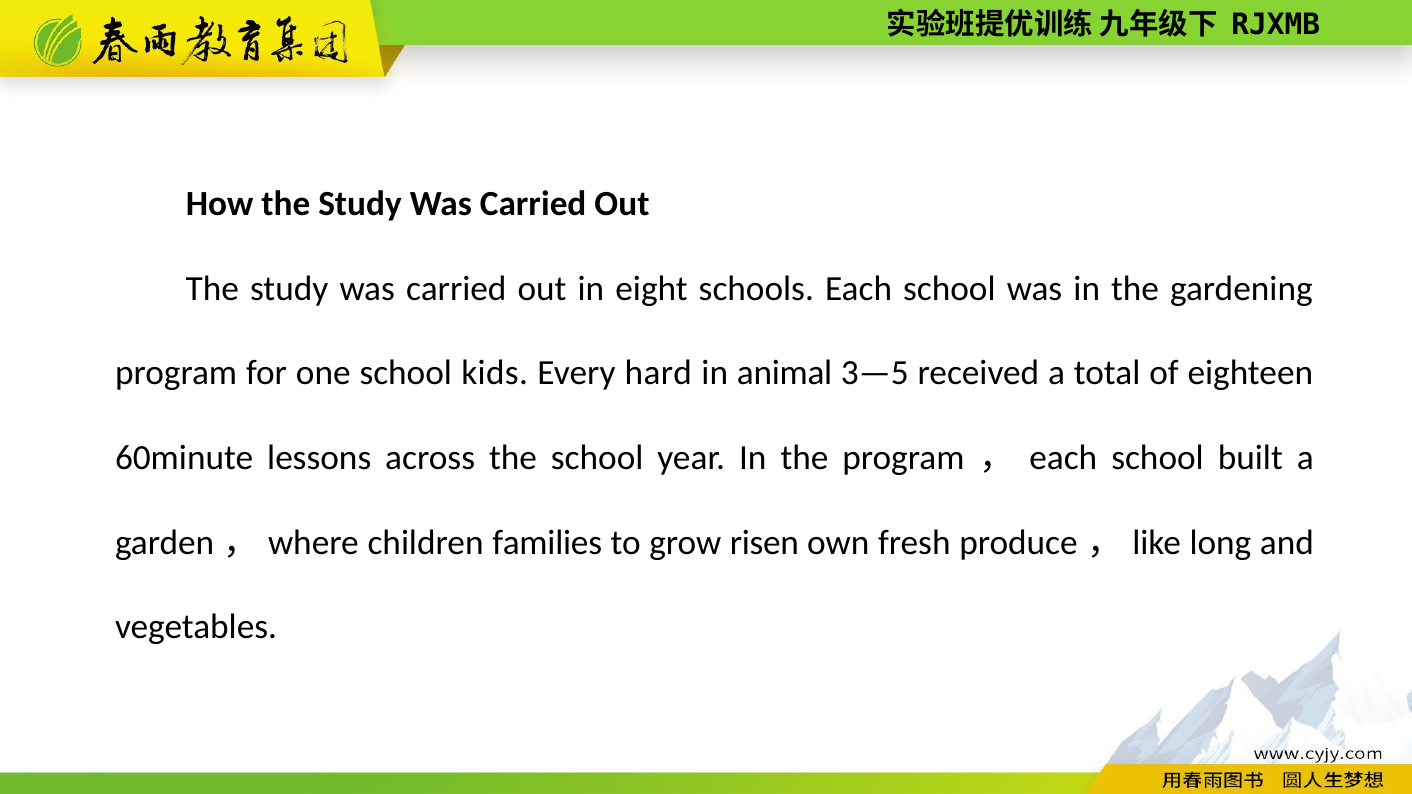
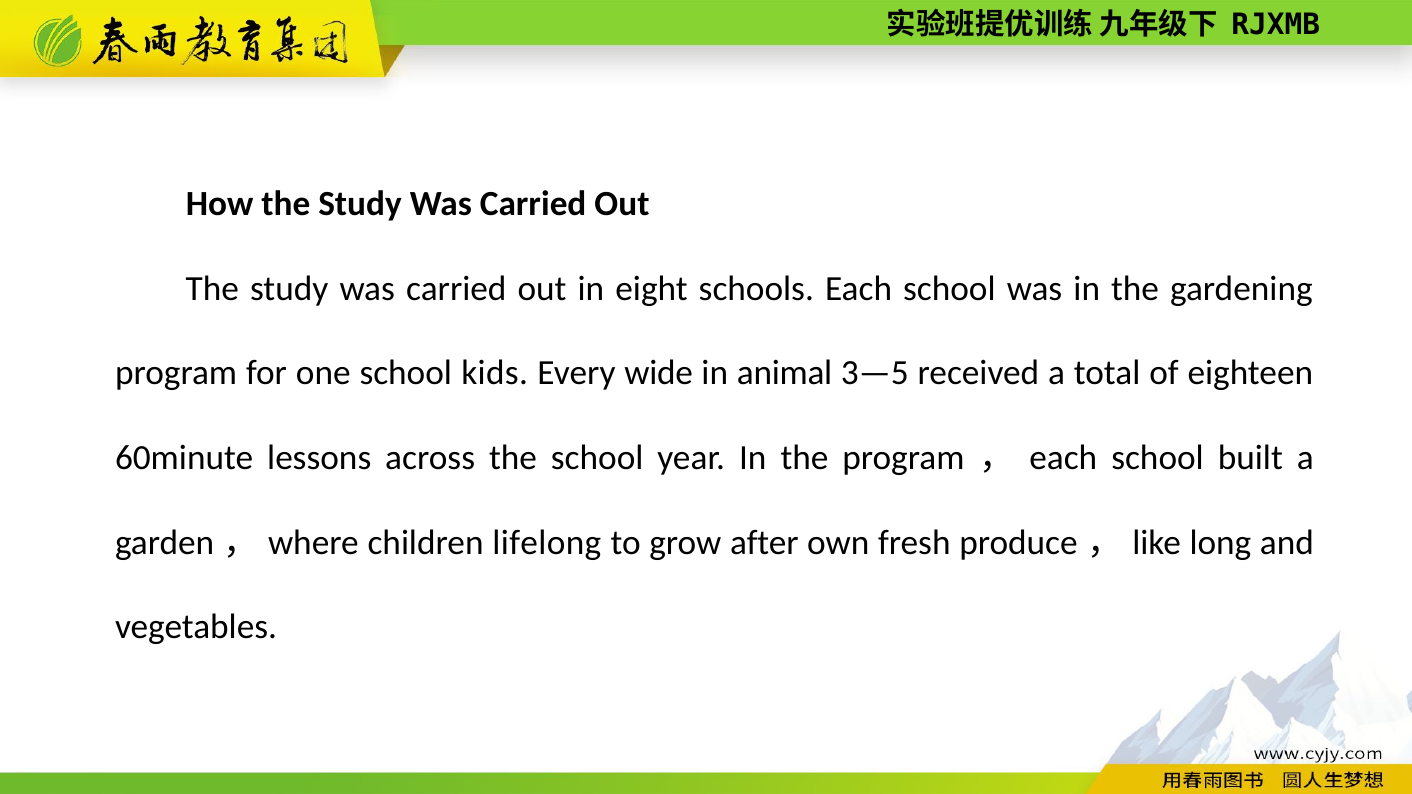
hard: hard -> wide (659, 373)
families: families -> lifelong (547, 543)
risen: risen -> after (764, 543)
